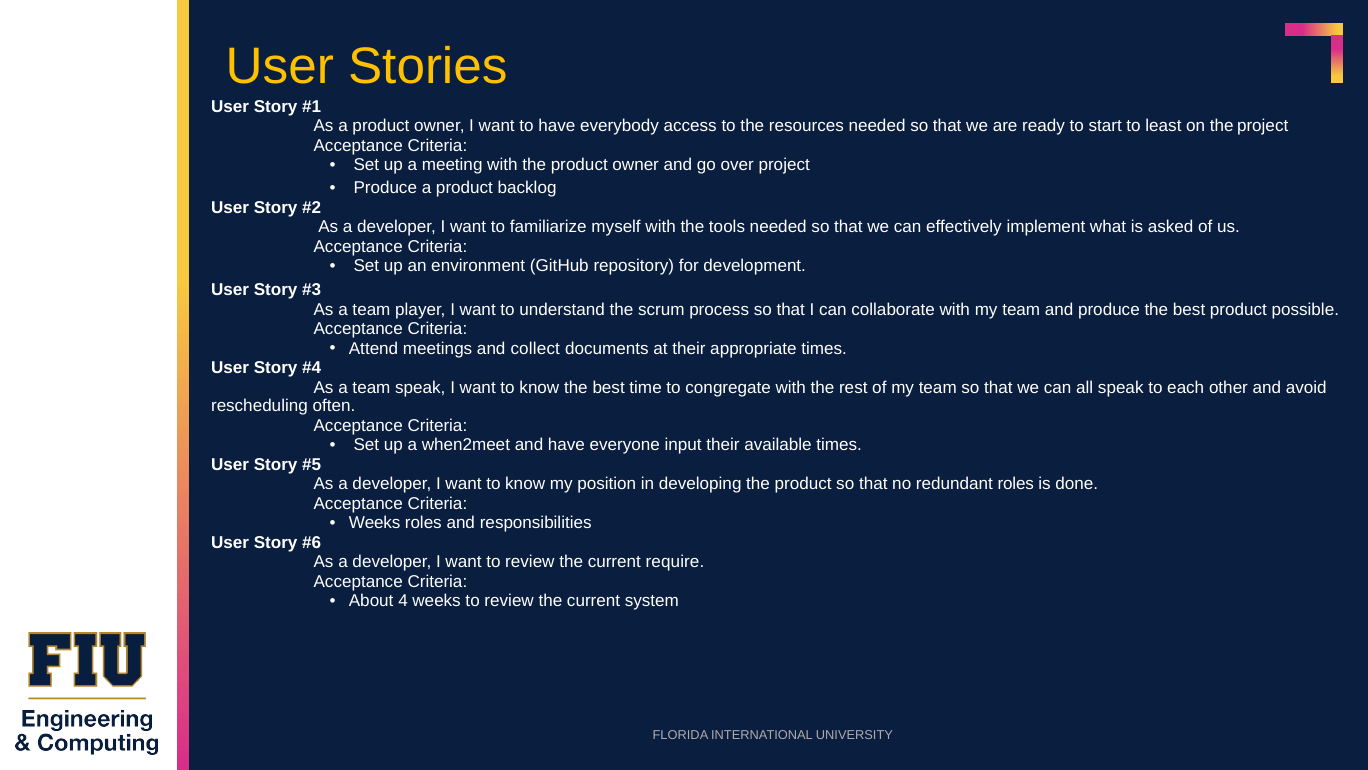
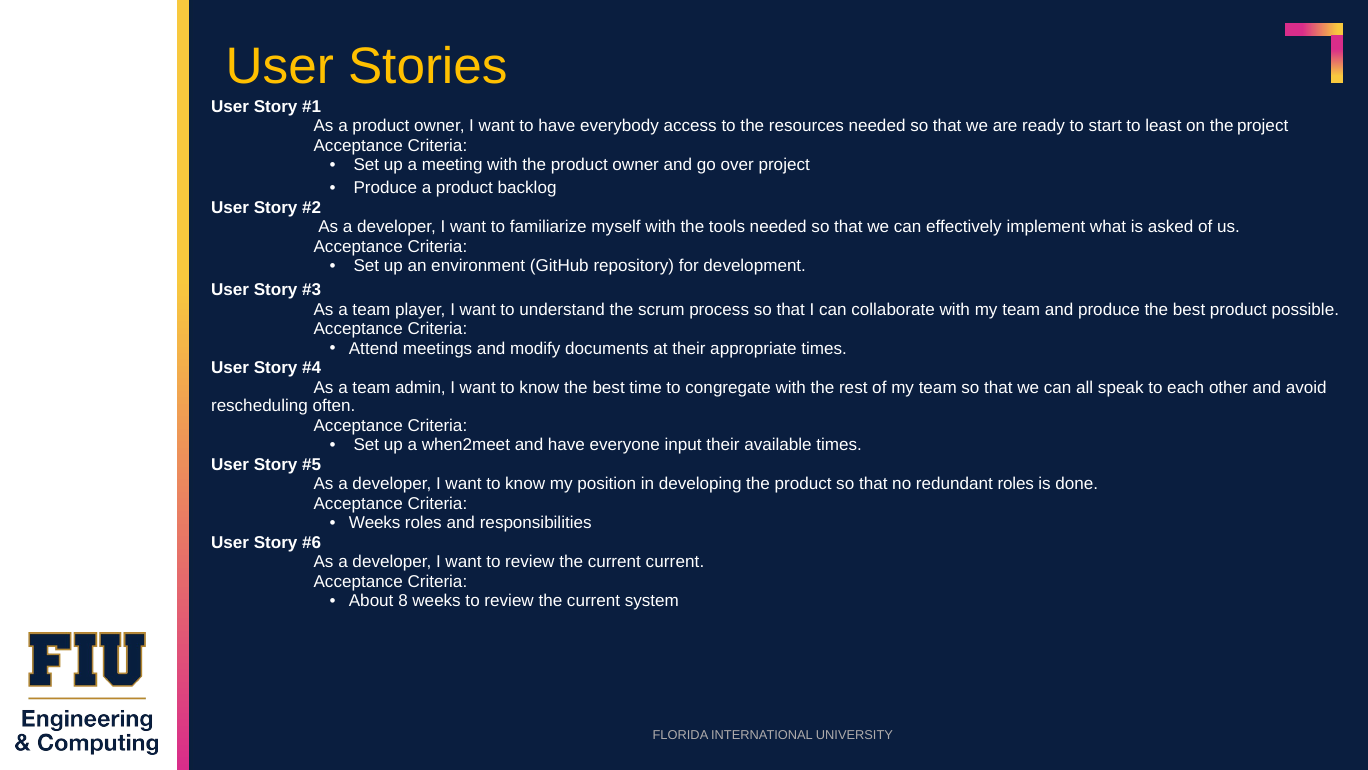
collect: collect -> modify (535, 348)
team speak: speak -> admin (420, 387)
current require: require -> current (675, 562)
4: 4 -> 8 (403, 601)
